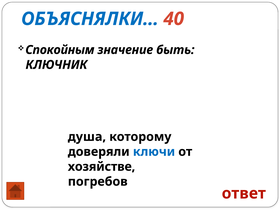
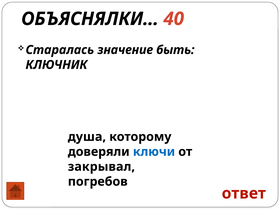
ОБЪЯСНЯЛКИ… colour: blue -> black (90, 19)
Спокойным: Спокойным -> Старалась (60, 50)
хозяйстве: хозяйстве -> закрывал (101, 167)
